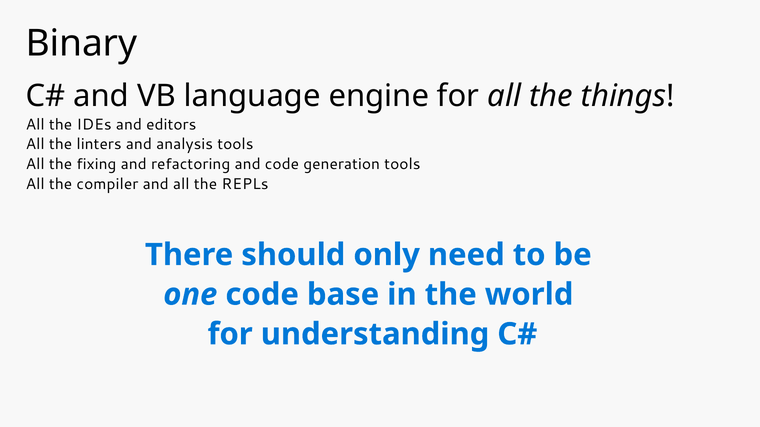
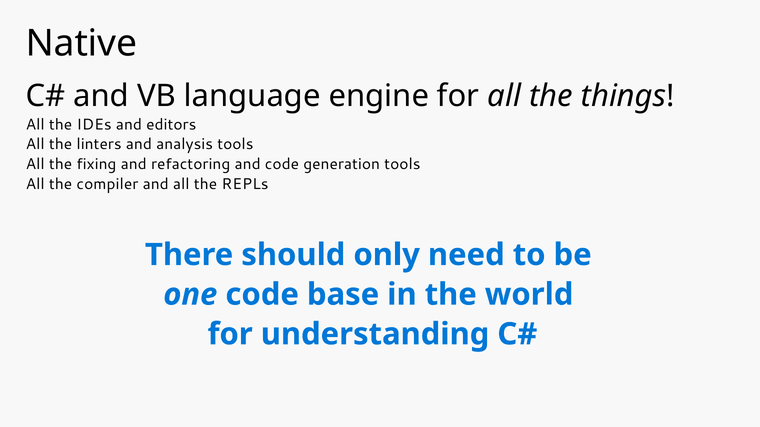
Binary: Binary -> Native (81, 44)
